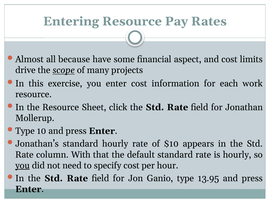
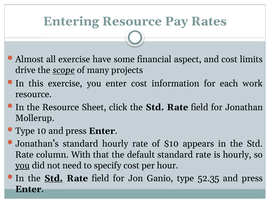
all because: because -> exercise (74, 59)
Std underline: none -> present (54, 178)
13.95: 13.95 -> 52.35 (208, 178)
